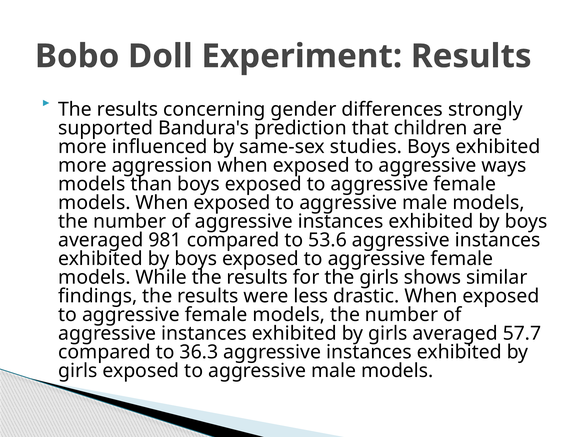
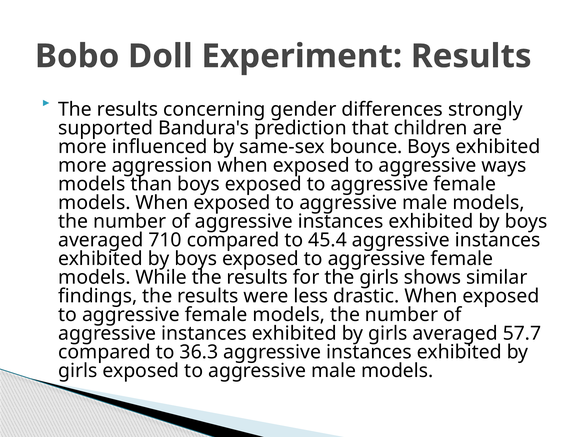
studies: studies -> bounce (366, 147)
981: 981 -> 710 (165, 240)
53.6: 53.6 -> 45.4 (328, 240)
